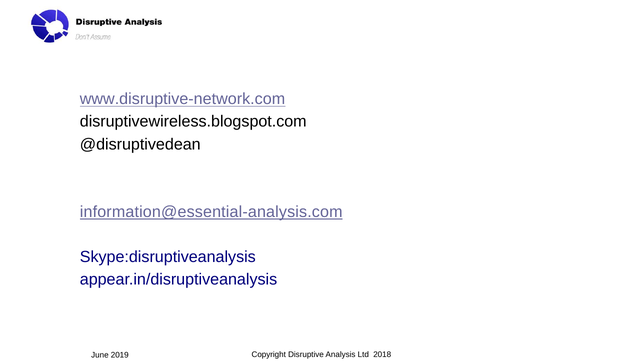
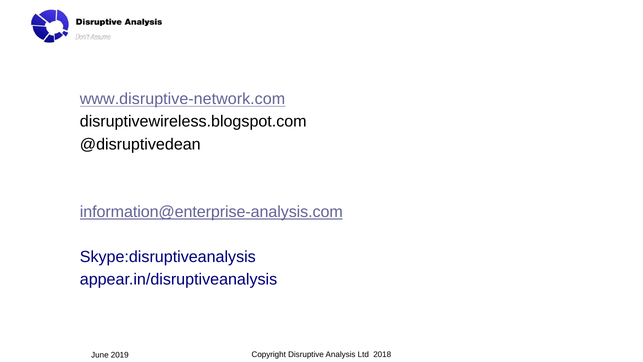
information@essential-analysis.com: information@essential-analysis.com -> information@enterprise-analysis.com (211, 212)
